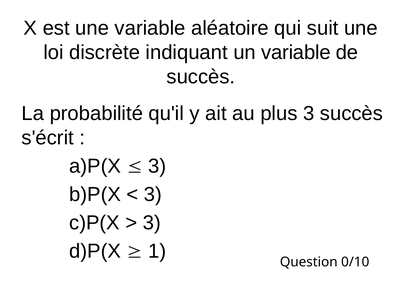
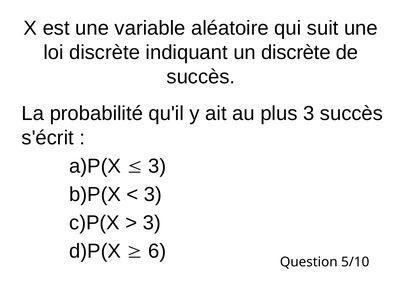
un variable: variable -> discrète (296, 53)
1: 1 -> 6 (157, 251)
0/10: 0/10 -> 5/10 (355, 262)
